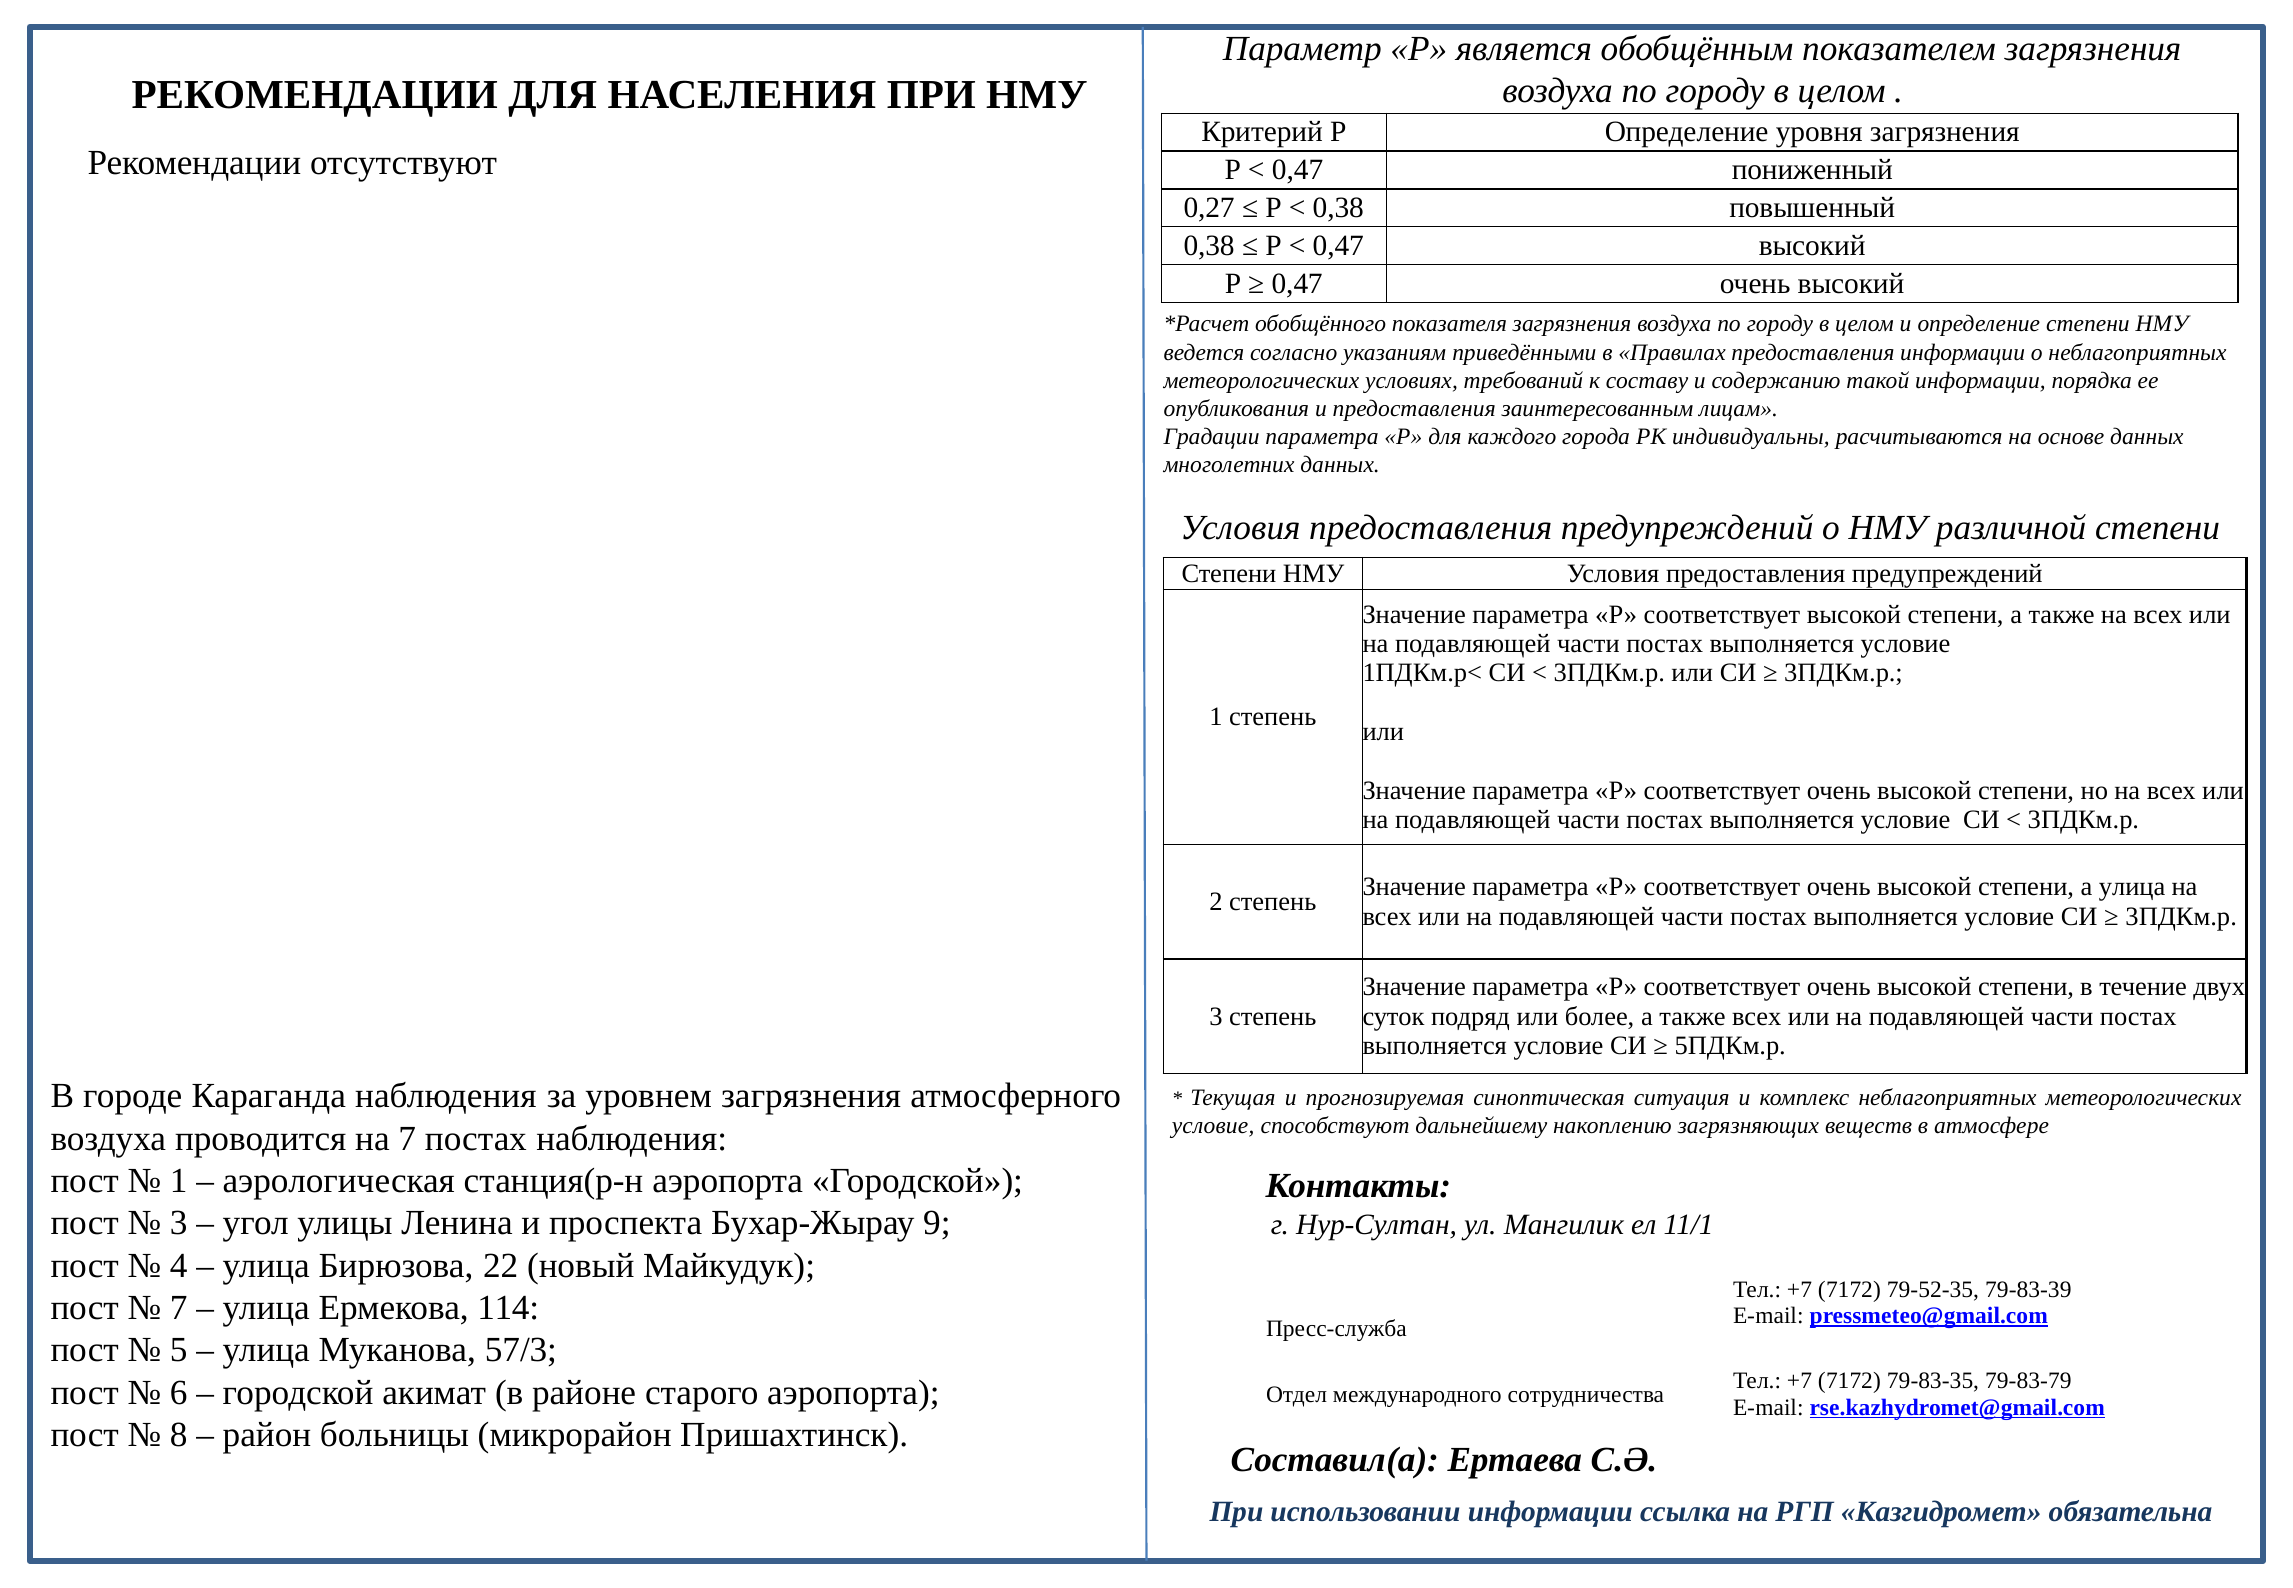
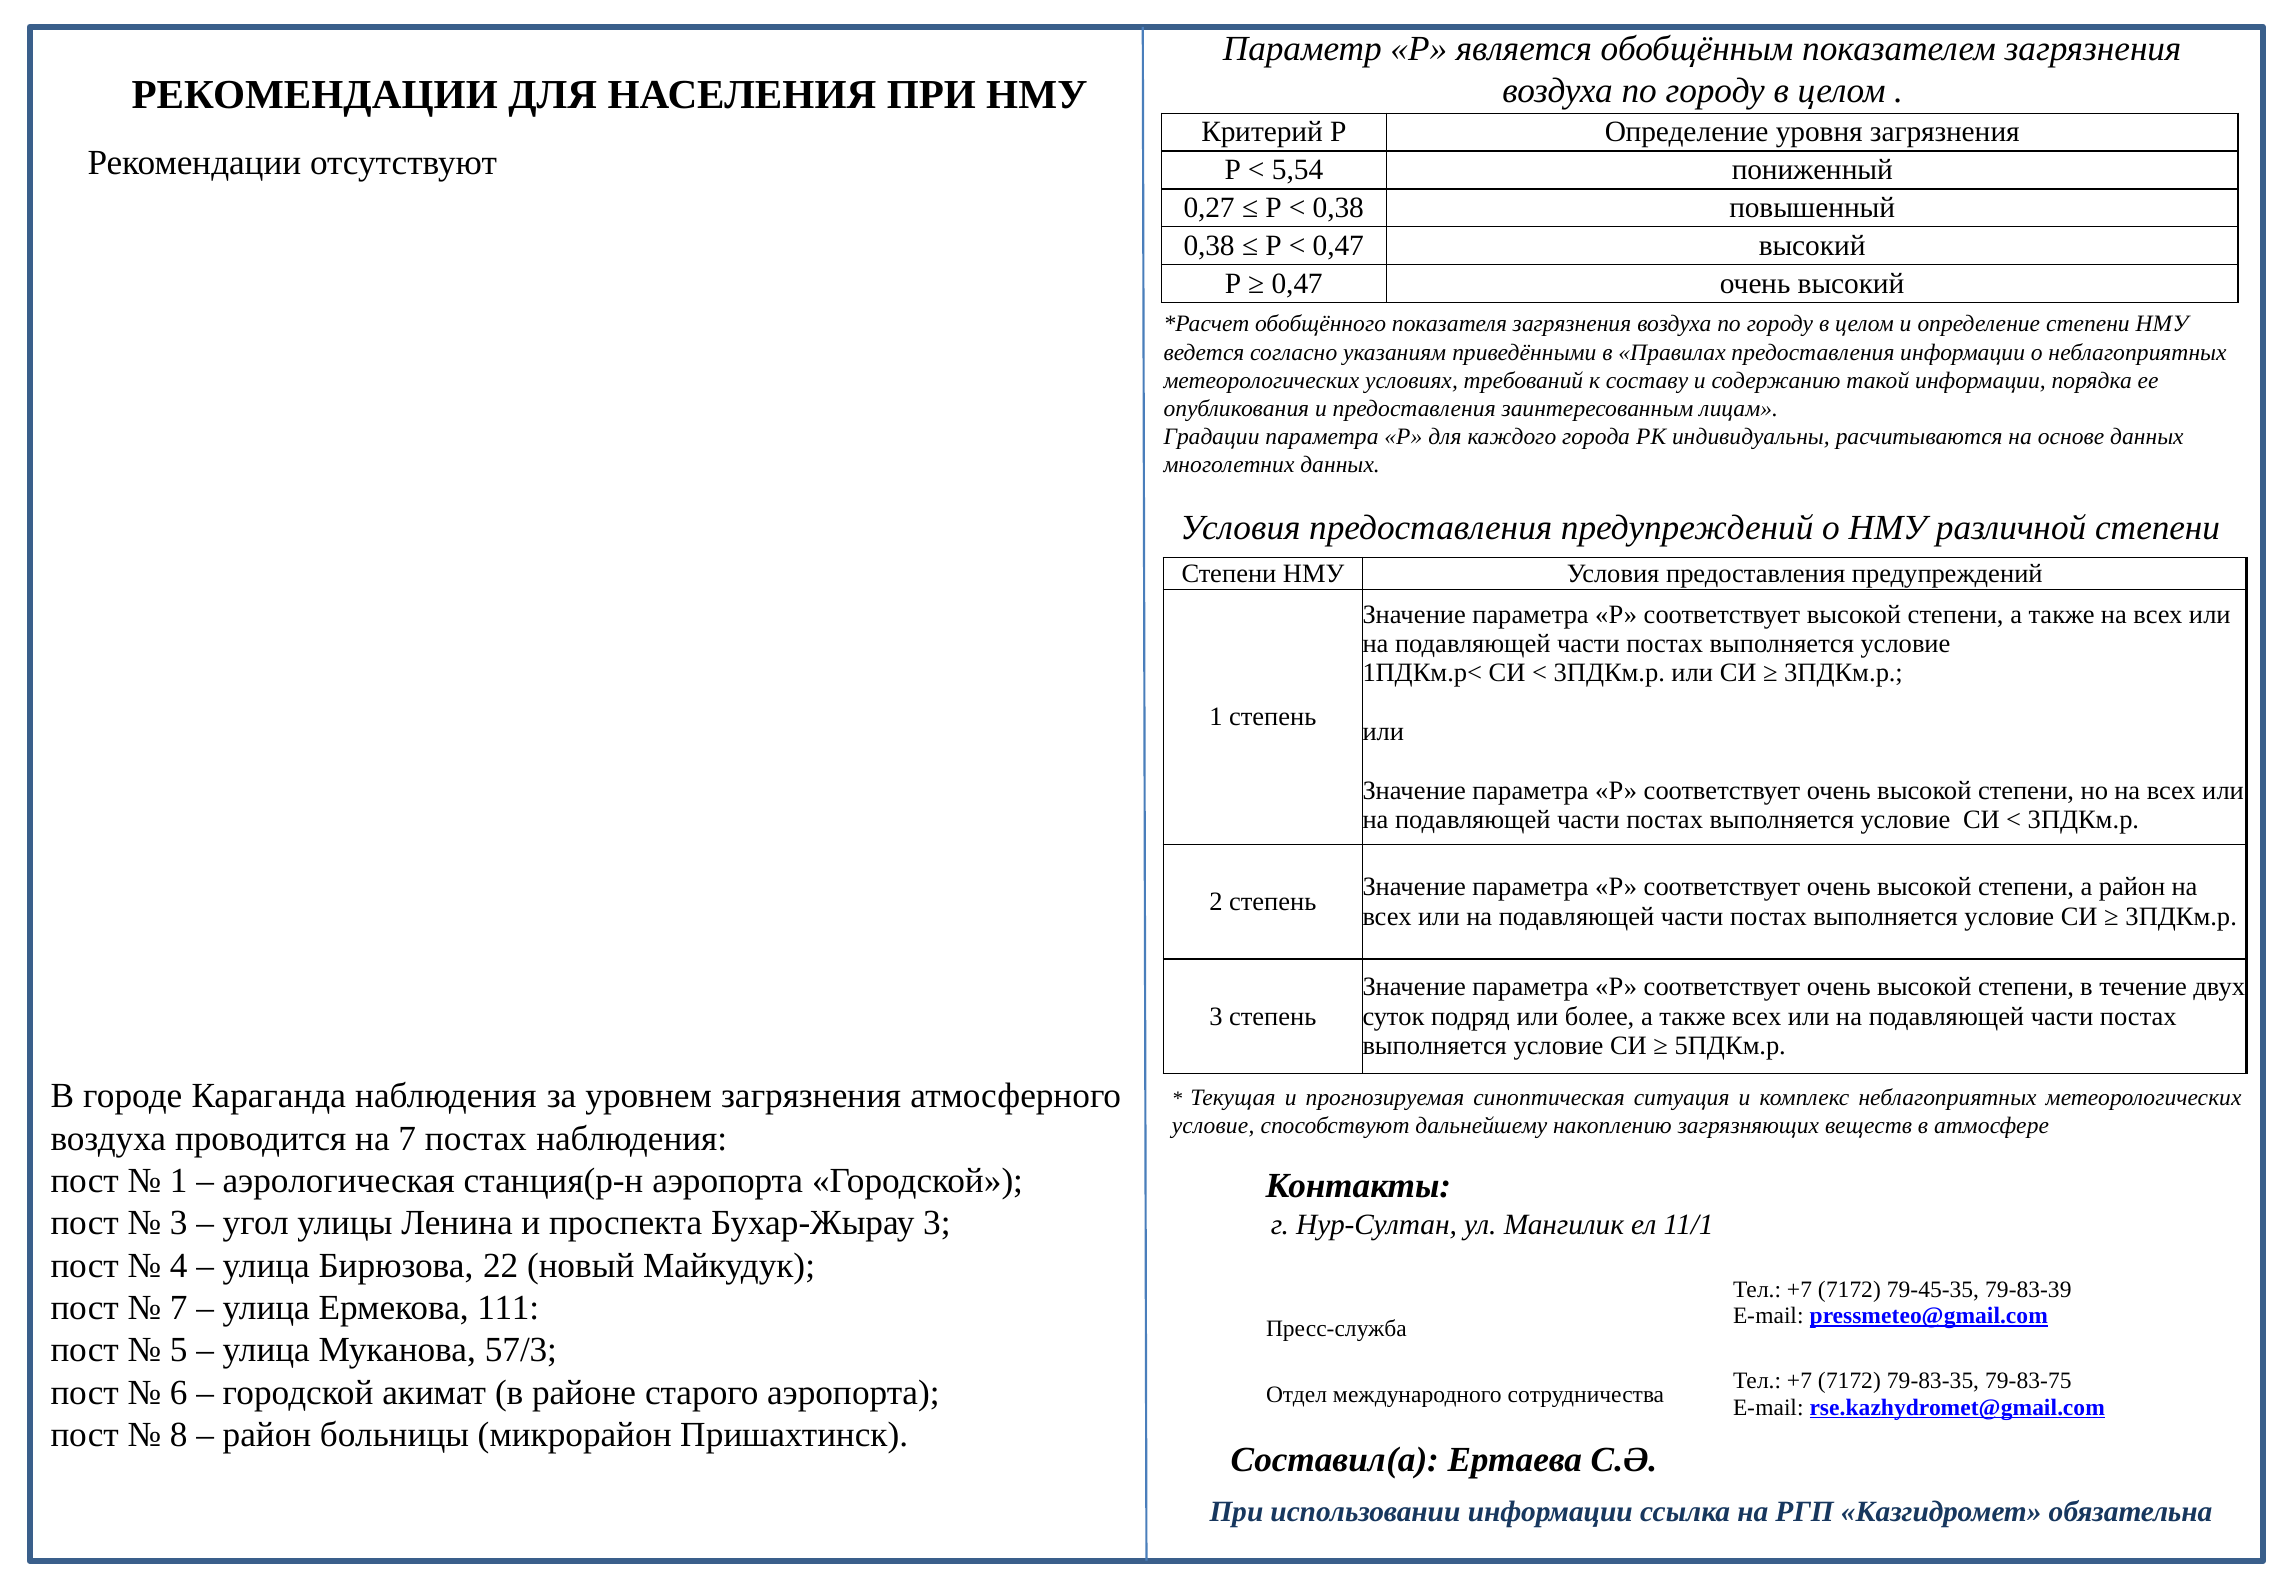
0,47: 0,47 -> 5,54 (1298, 170)
а улица: улица -> район (2132, 887)
Бухар-Жырау 9: 9 -> 3 (937, 1223)
79-52-35: 79-52-35 -> 79-45-35 (1933, 1289)
114: 114 -> 111 (508, 1307)
79-83-79: 79-83-79 -> 79-83-75 (2028, 1381)
